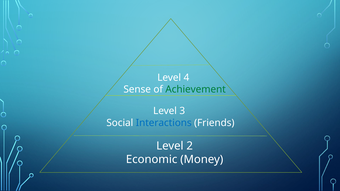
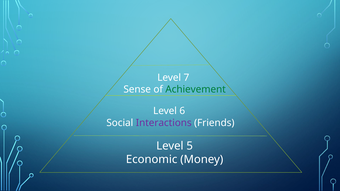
4: 4 -> 7 (186, 78)
3: 3 -> 6 (182, 111)
Interactions colour: blue -> purple (164, 123)
2: 2 -> 5 (190, 146)
